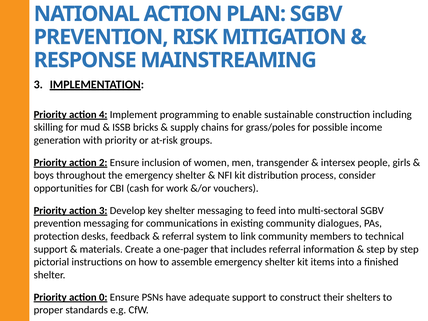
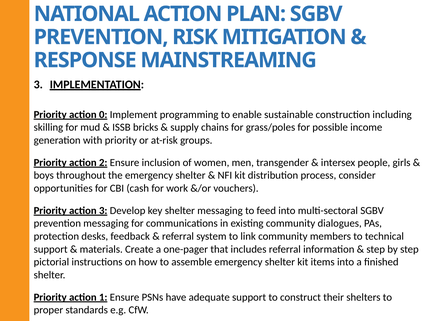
4: 4 -> 0 (103, 115)
0: 0 -> 1 (103, 297)
